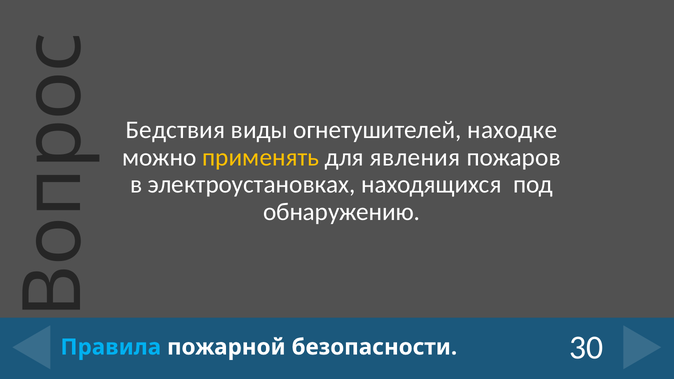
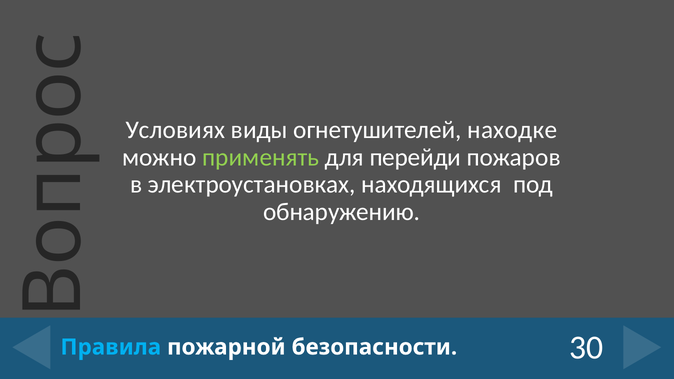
Бедствия: Бедствия -> Условиях (175, 130)
применять colour: yellow -> light green (261, 157)
явления: явления -> перейди (415, 157)
